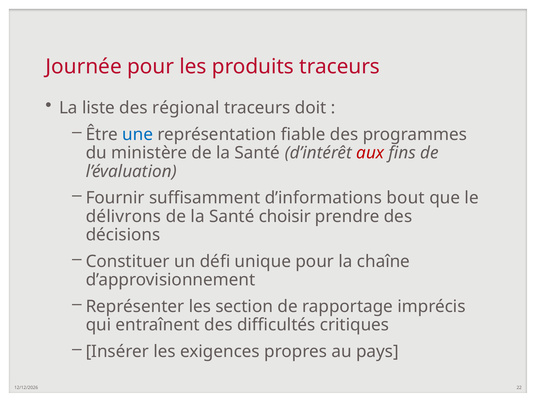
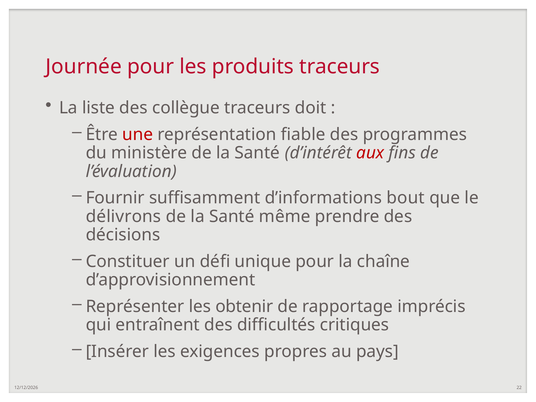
régional: régional -> collègue (186, 108)
une colour: blue -> red (138, 134)
choisir: choisir -> même (285, 216)
section: section -> obtenir (244, 306)
